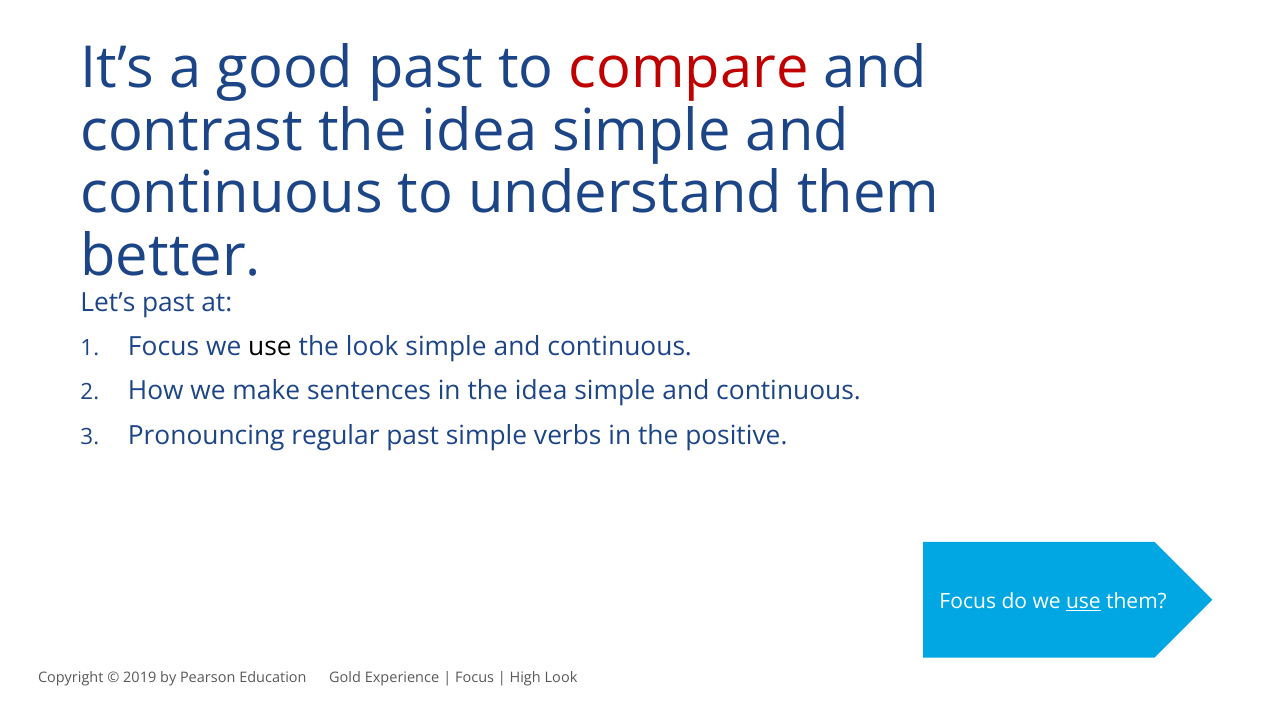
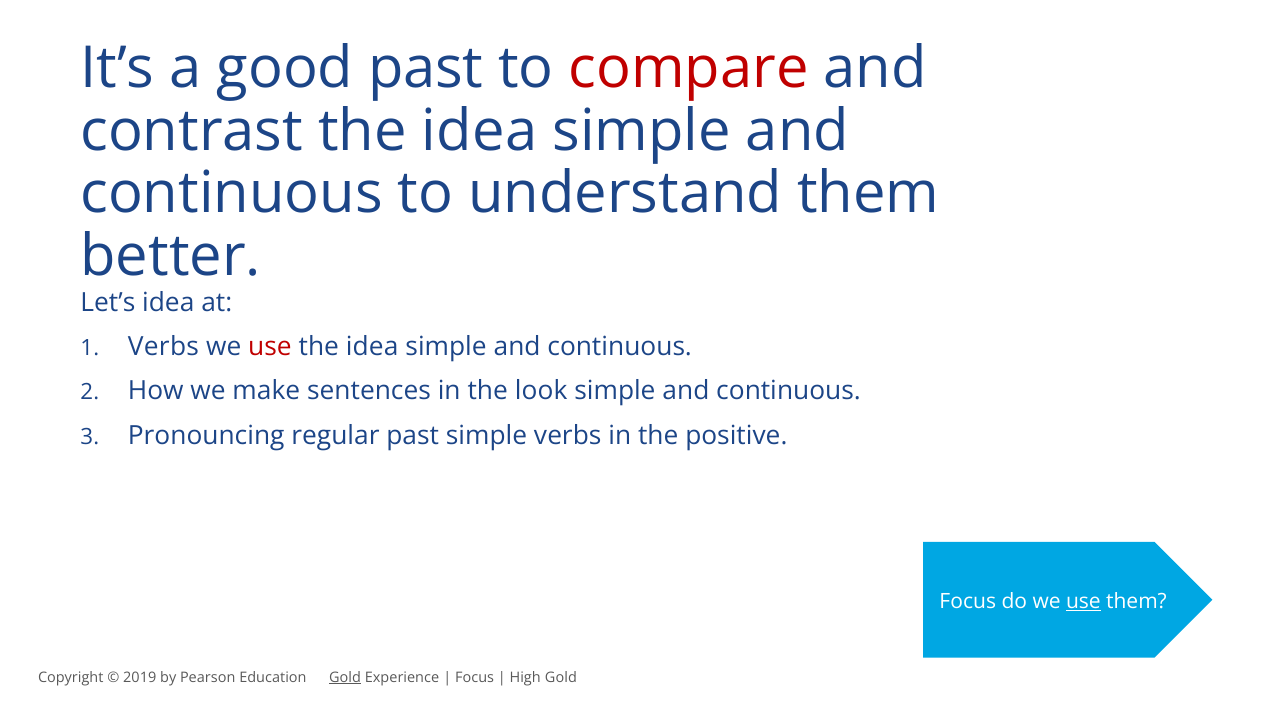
Let’s past: past -> idea (168, 303)
Focus: Focus -> Verbs (163, 347)
use colour: black -> red (270, 347)
look: look -> idea (372, 347)
in the idea: idea -> look (541, 391)
Gold underline: none -> present (345, 678)
High Look: Look -> Gold (561, 678)
